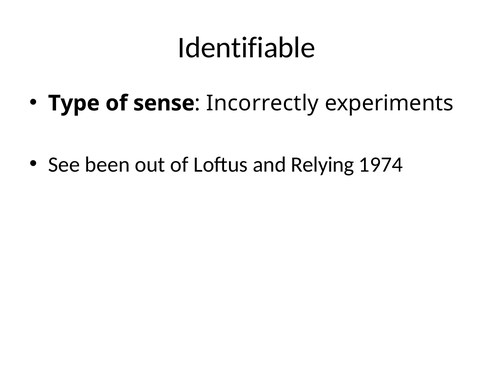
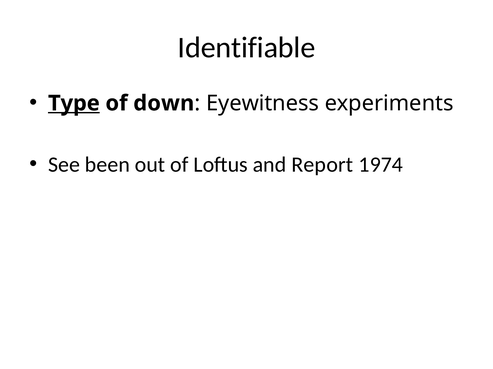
Type underline: none -> present (74, 103)
sense: sense -> down (164, 103)
Incorrectly: Incorrectly -> Eyewitness (263, 103)
Relying: Relying -> Report (322, 165)
